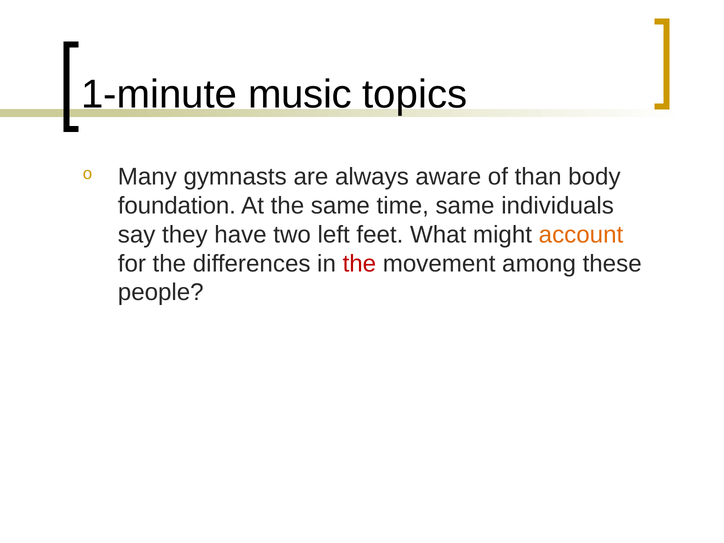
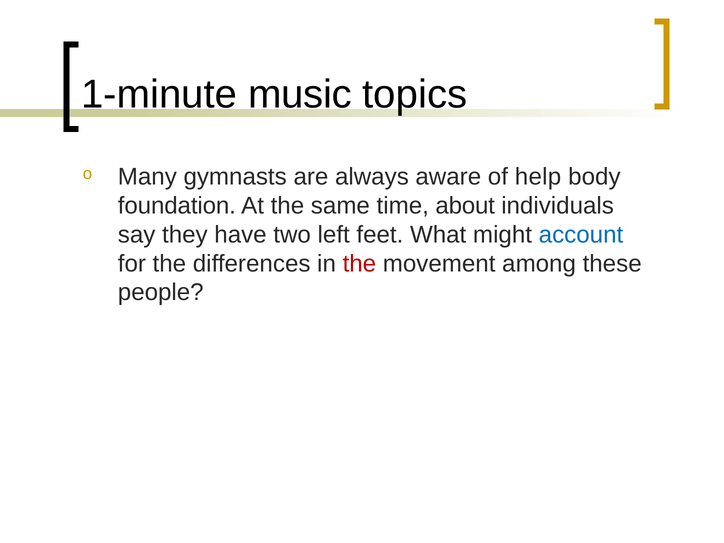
than: than -> help (538, 177)
time same: same -> about (465, 206)
account colour: orange -> blue (581, 235)
